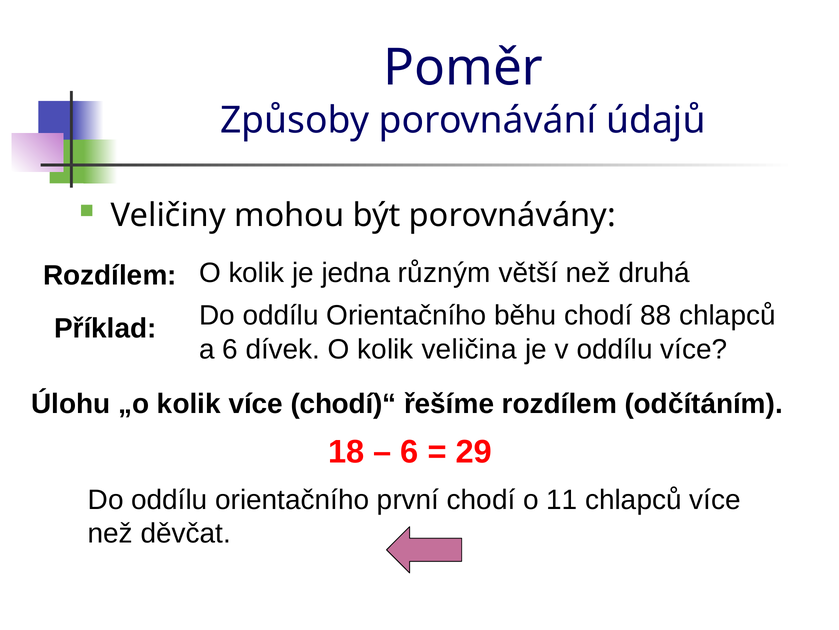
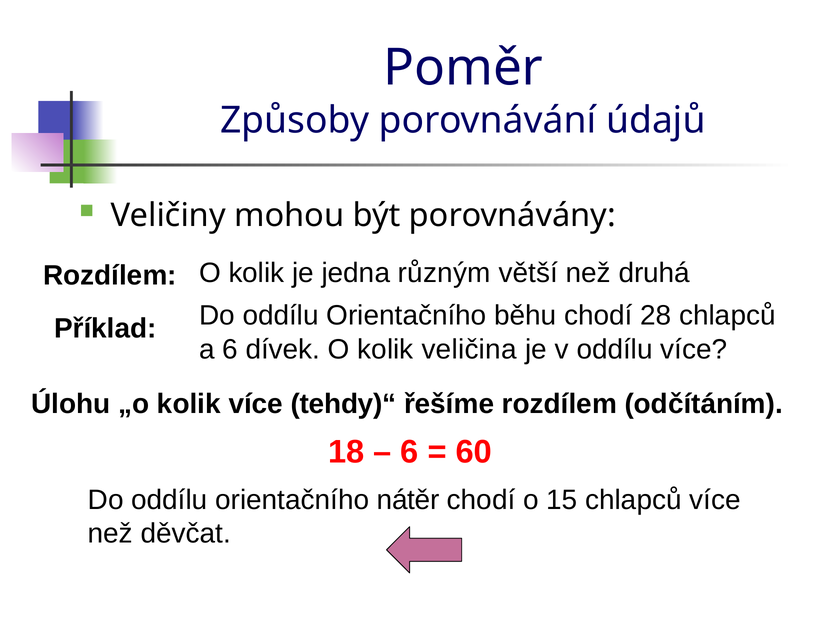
88: 88 -> 28 (656, 315)
chodí)“: chodí)“ -> tehdy)“ (344, 404)
29: 29 -> 60 (474, 451)
první: první -> nátěr (408, 499)
11: 11 -> 15 (562, 499)
